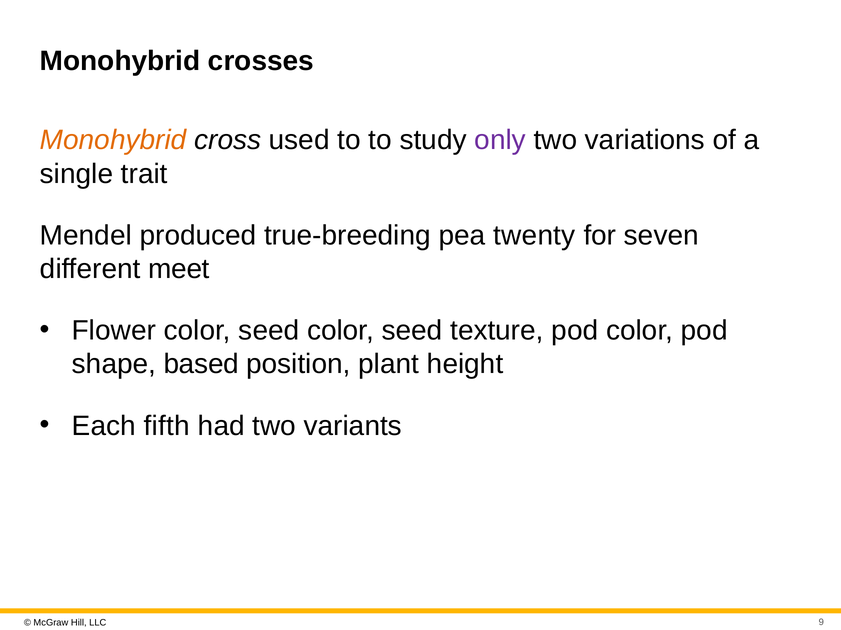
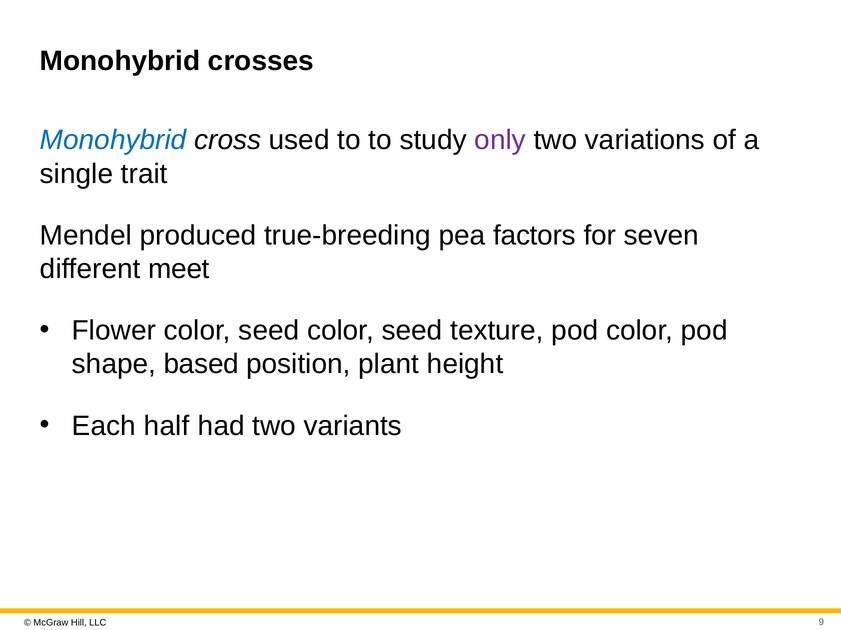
Monohybrid colour: orange -> blue (113, 140)
twenty: twenty -> factors (535, 236)
fifth: fifth -> half (167, 426)
